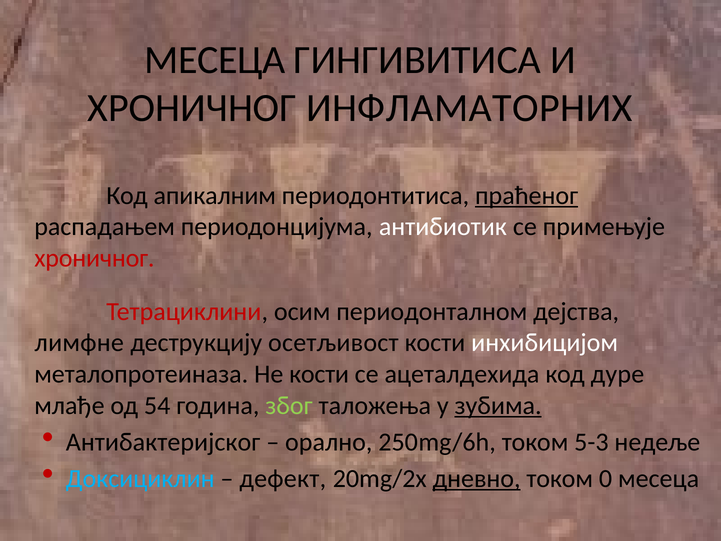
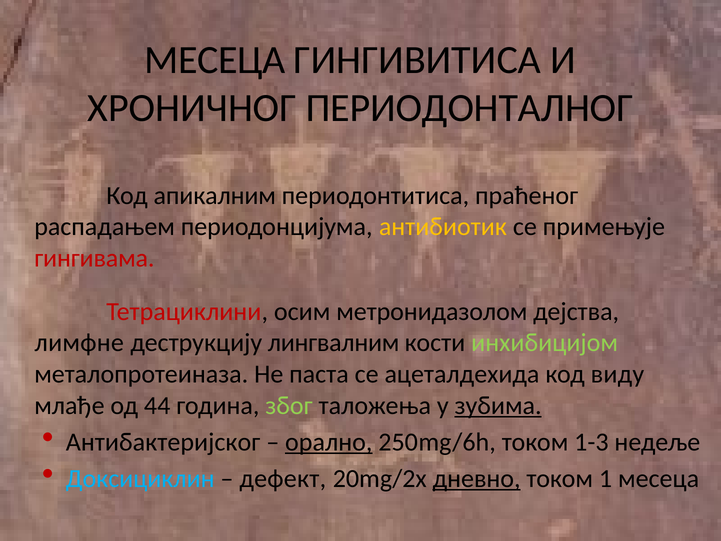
ИНФЛАМАТОРНИХ: ИНФЛАМАТОРНИХ -> ПЕРИОДОНТАЛНОГ (470, 108)
праћеног underline: present -> none (527, 195)
антибиотик colour: white -> yellow (443, 227)
хроничног: хроничног -> гингивама (94, 258)
периодонталном: периодонталном -> метронидазолом (432, 311)
осетљивост: осетљивост -> лингвалним (334, 343)
инхибицијом colour: white -> light green (545, 343)
Не кости: кости -> паста (319, 374)
дуре: дуре -> виду (617, 374)
54: 54 -> 44 (157, 405)
орално underline: none -> present (329, 442)
5-3: 5-3 -> 1-3 (591, 442)
0: 0 -> 1 (606, 478)
